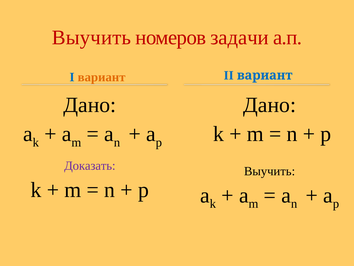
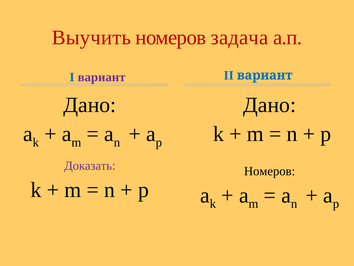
задачи: задачи -> задача (239, 38)
вариант colour: orange -> purple (102, 77)
Выучить: Выучить -> Номеров (270, 171)
